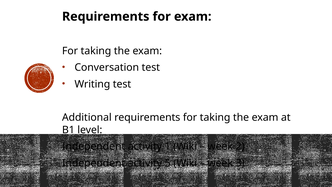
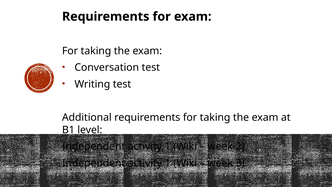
5: 5 -> 1 (168, 163)
